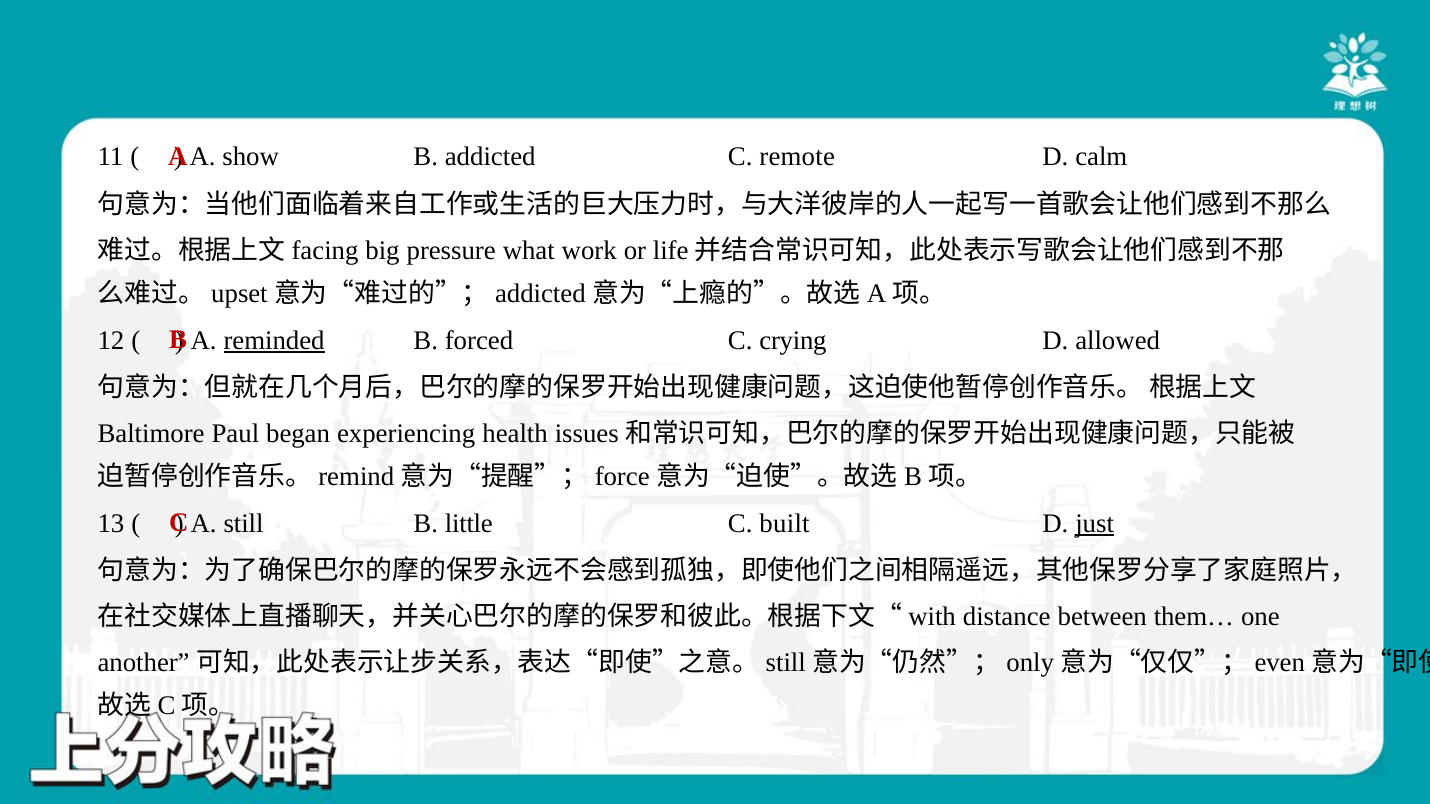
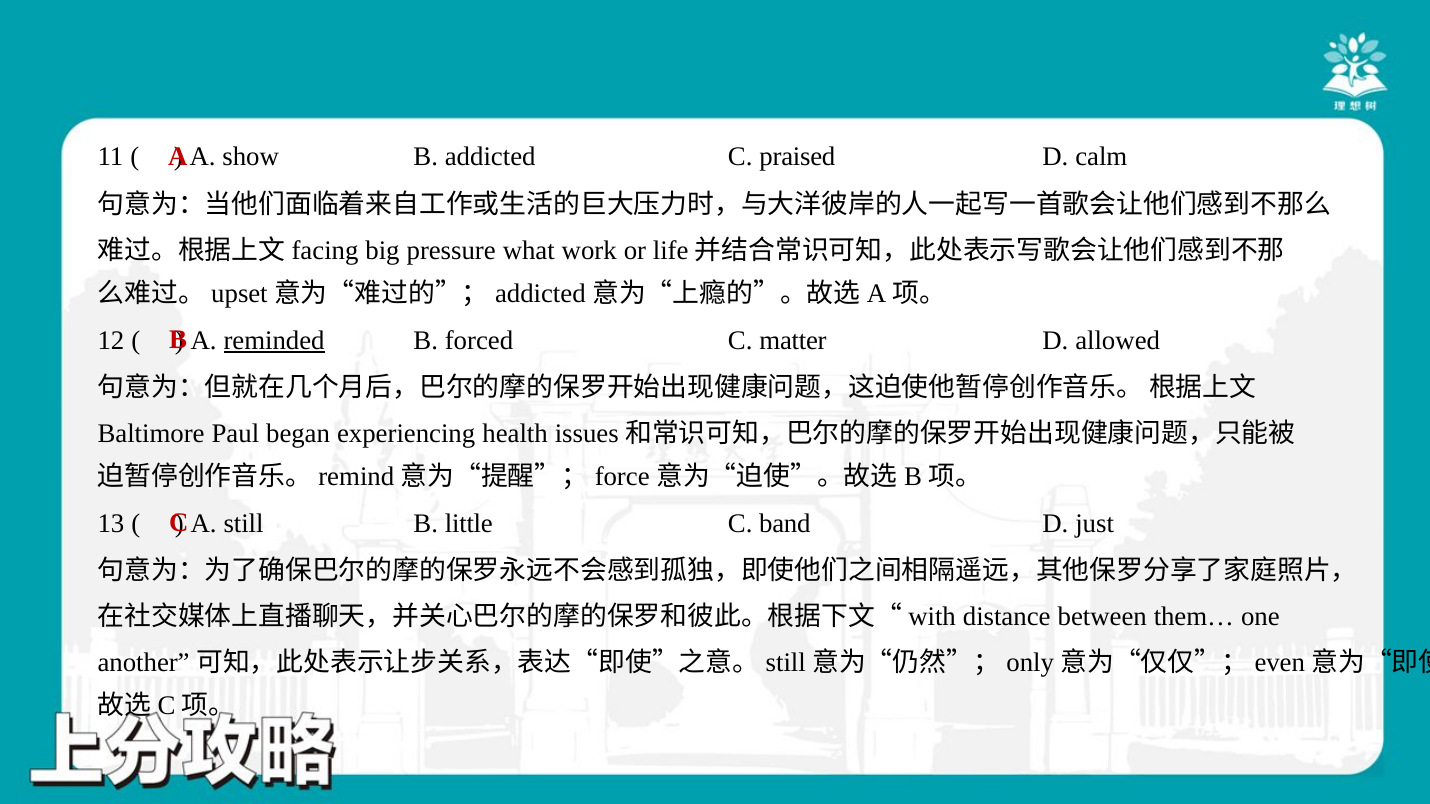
remote: remote -> praised (797, 157)
crying: crying -> matter (793, 341)
built: built -> band (785, 524)
just underline: present -> none (1095, 524)
